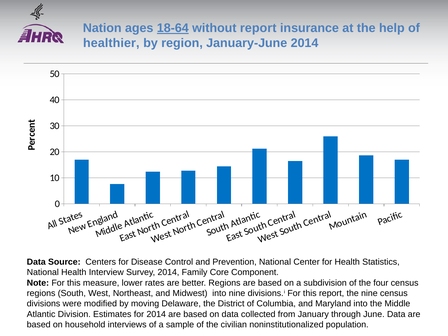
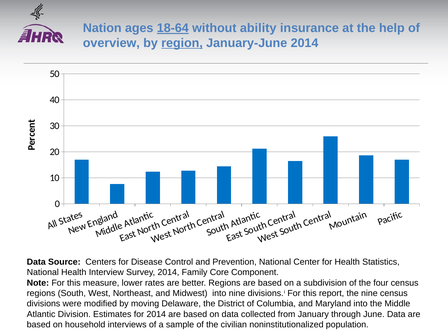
without report: report -> ability (258, 28)
healthier: healthier -> overview (111, 43)
region underline: none -> present (182, 43)
